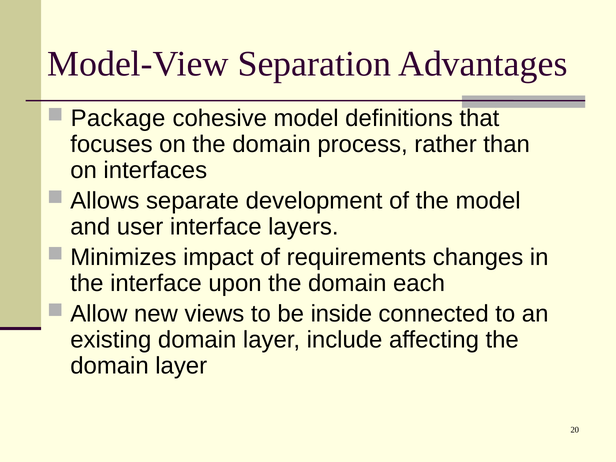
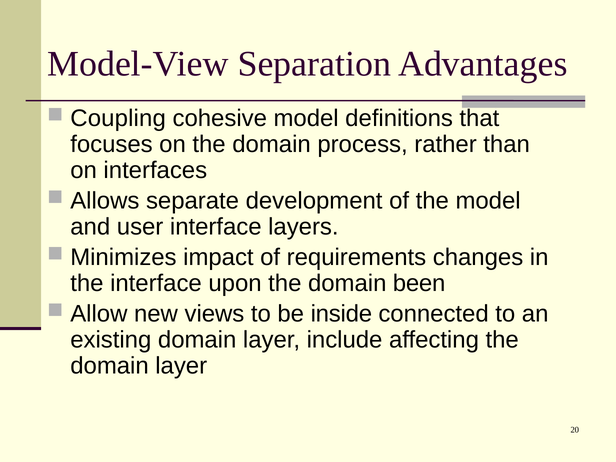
Package: Package -> Coupling (118, 119)
each: each -> been (419, 283)
